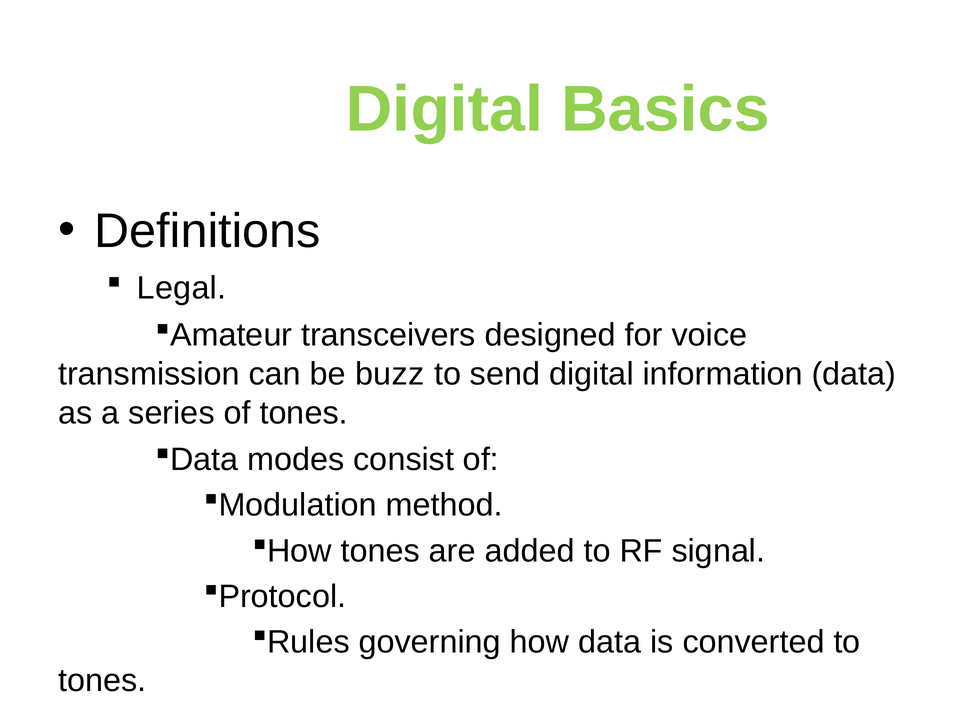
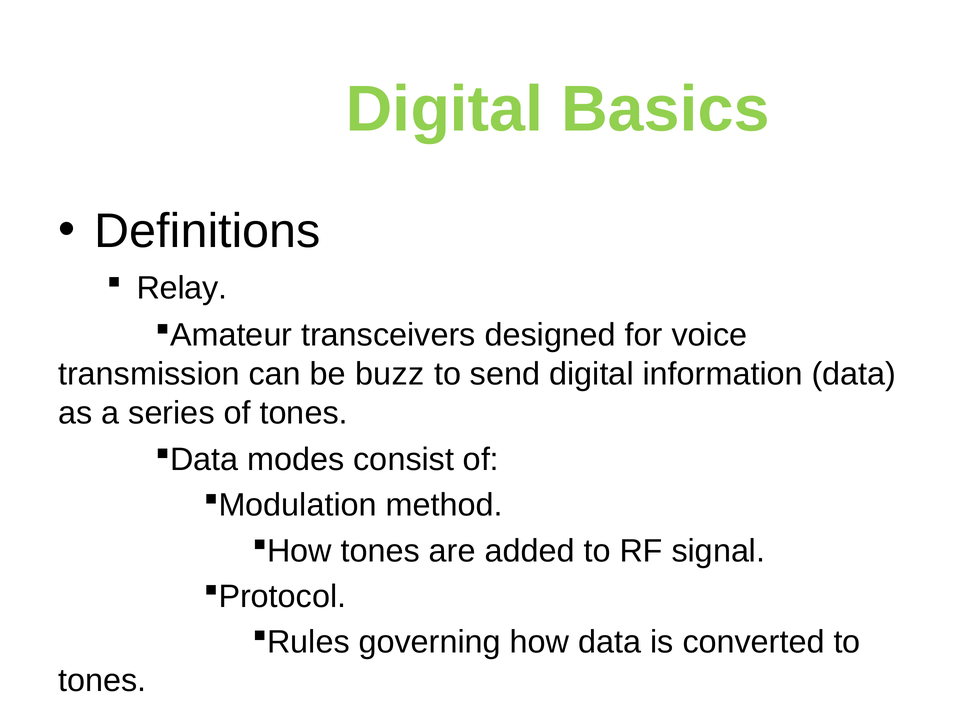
Legal: Legal -> Relay (182, 288)
